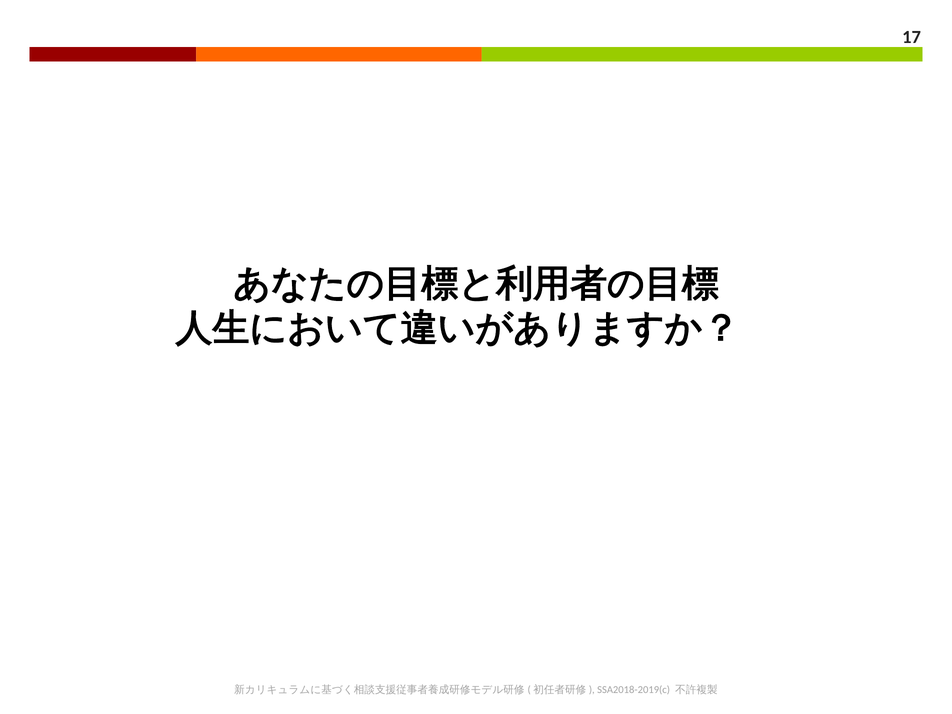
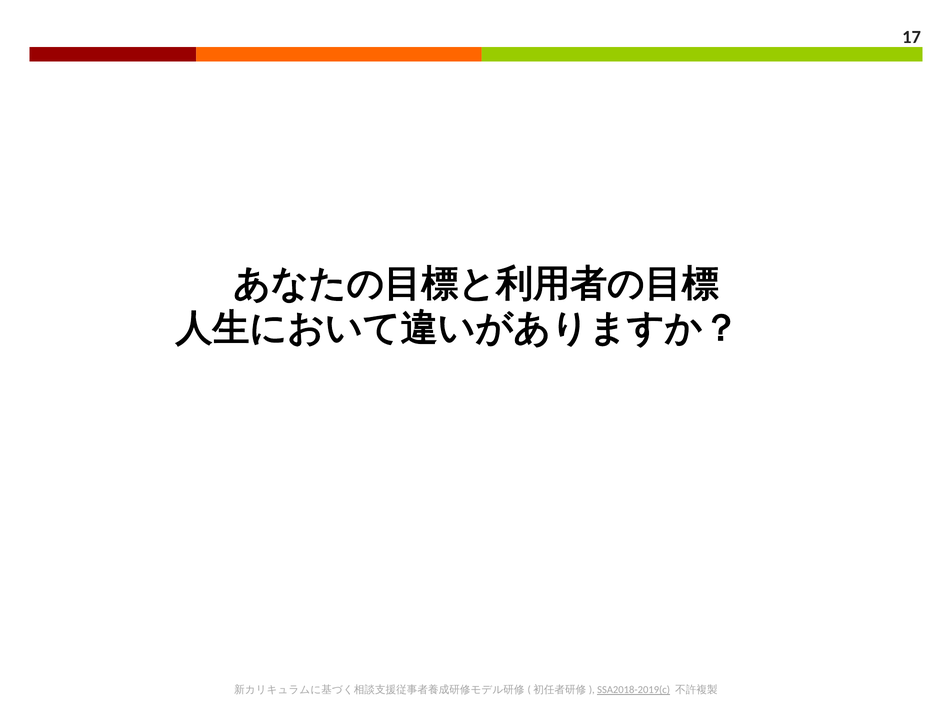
SSA2018-2019(c underline: none -> present (634, 690)
